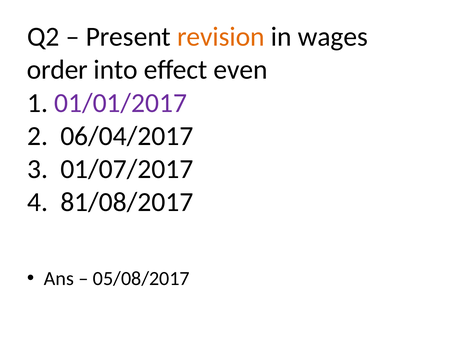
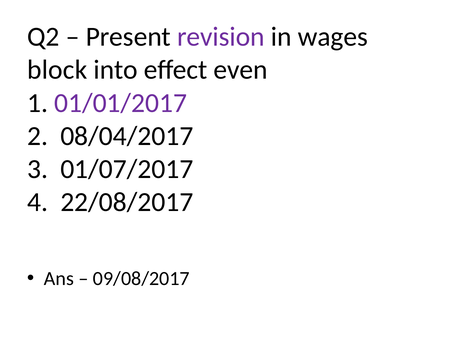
revision colour: orange -> purple (221, 37)
order: order -> block (57, 70)
06/04/2017: 06/04/2017 -> 08/04/2017 (127, 136)
81/08/2017: 81/08/2017 -> 22/08/2017 (127, 202)
05/08/2017: 05/08/2017 -> 09/08/2017 (141, 279)
